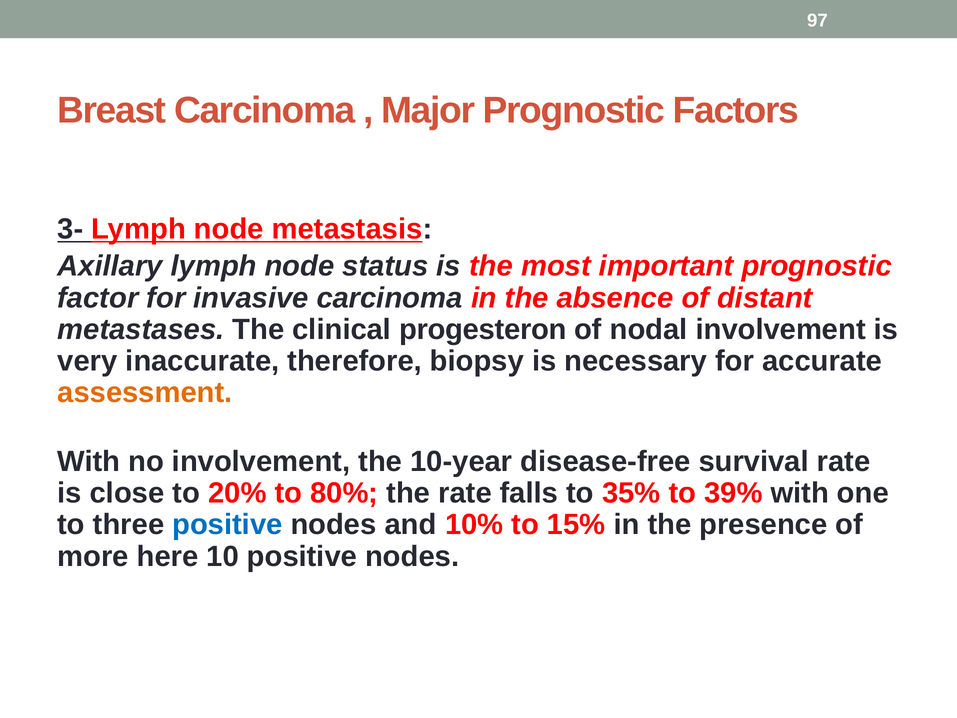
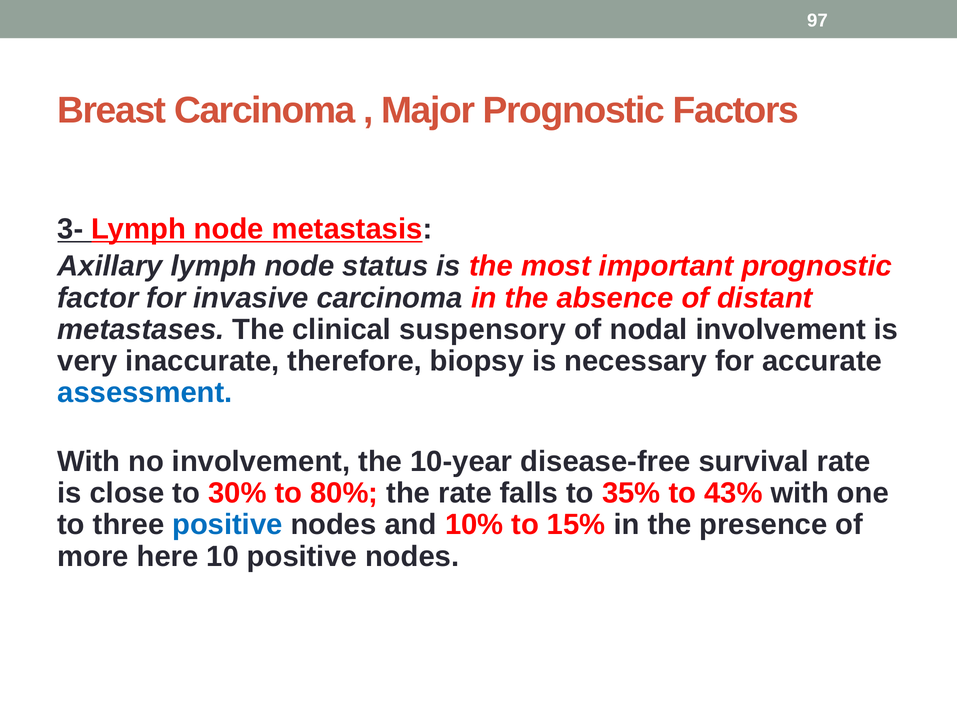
progesteron: progesteron -> suspensory (483, 329)
assessment colour: orange -> blue (145, 392)
20%: 20% -> 30% (237, 493)
39%: 39% -> 43% (733, 493)
